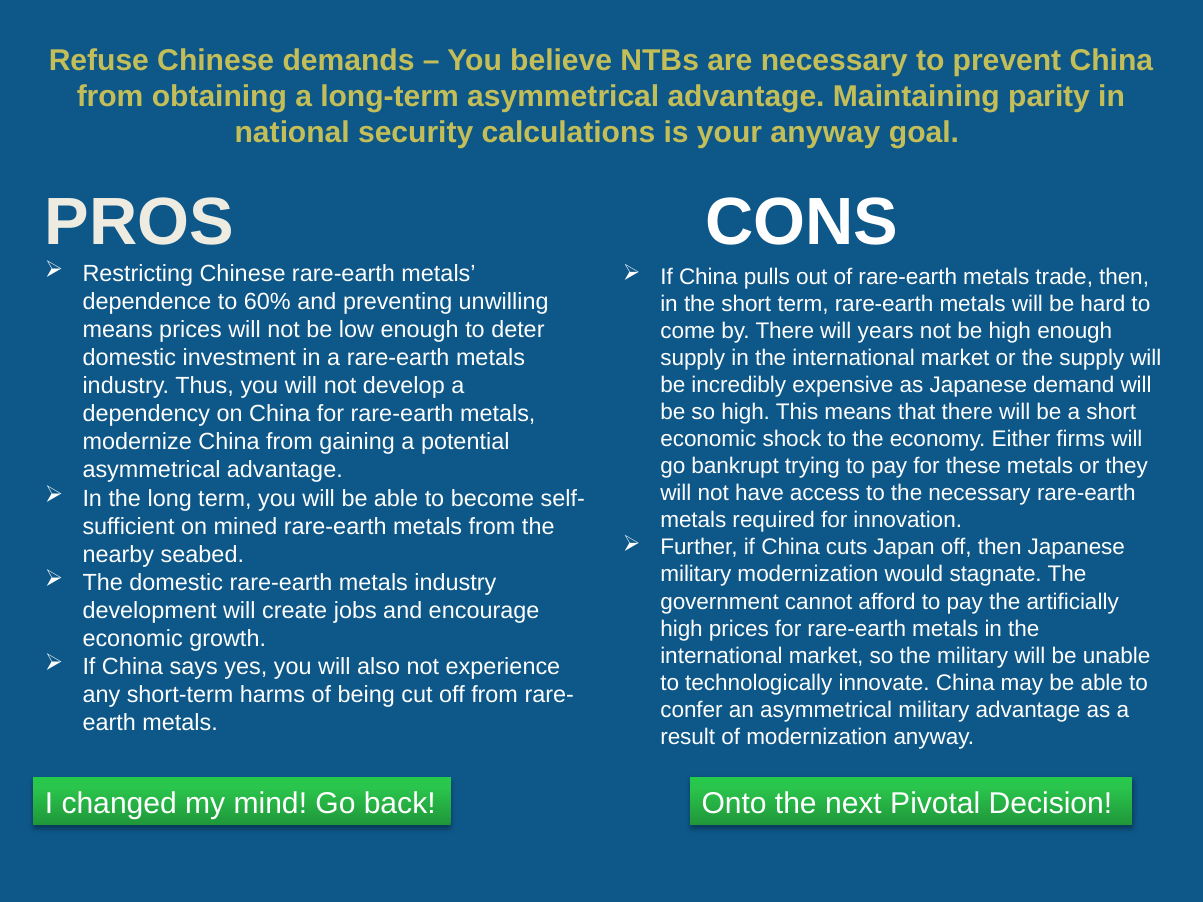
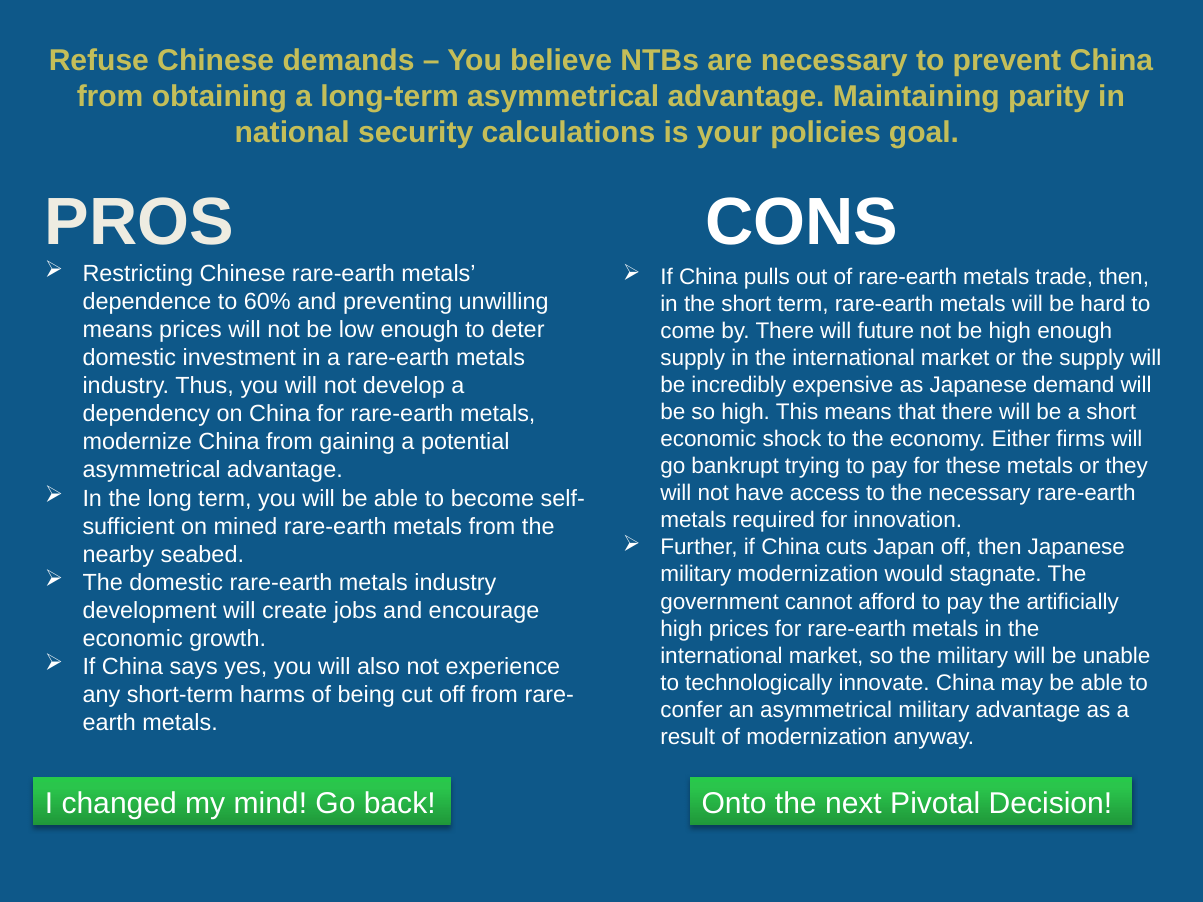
your anyway: anyway -> policies (826, 133)
years: years -> future (886, 331)
